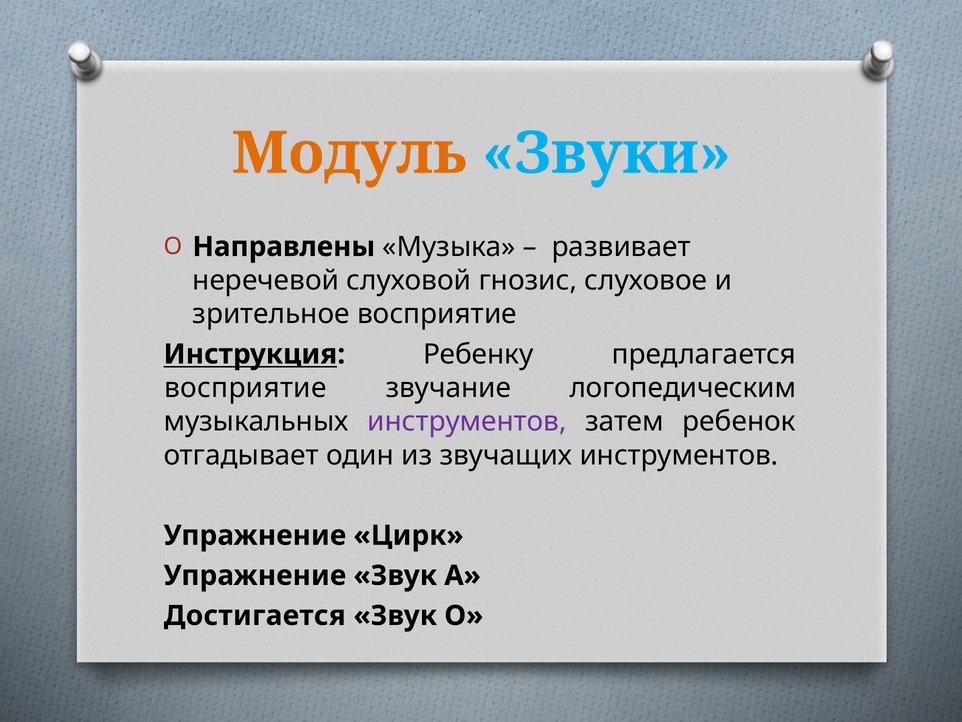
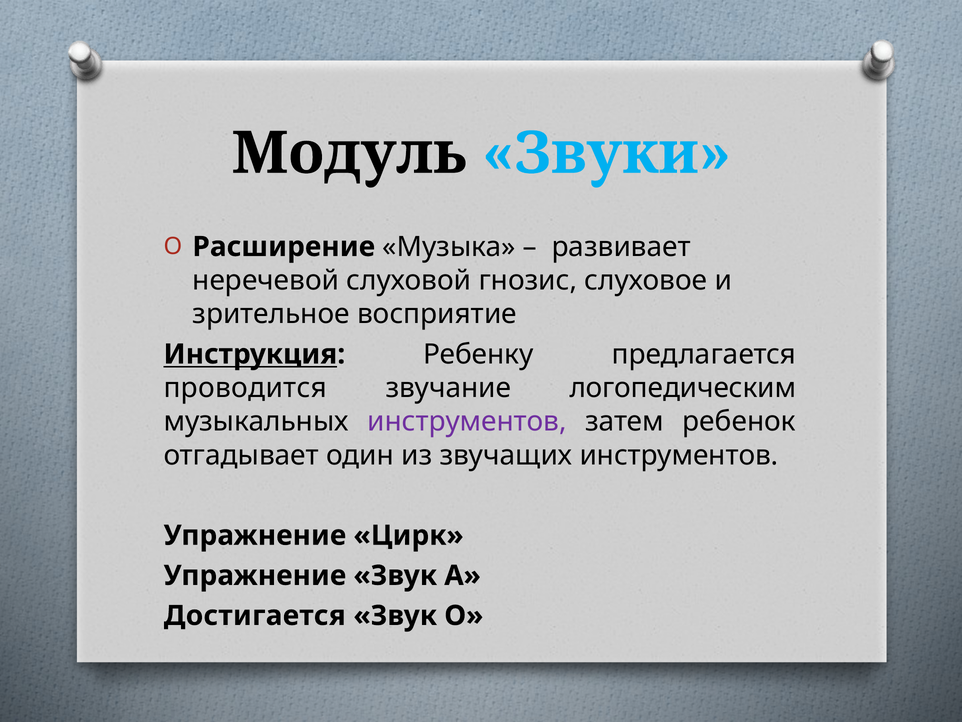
Модуль colour: orange -> black (349, 153)
Направлены: Направлены -> Расширение (284, 247)
восприятие: восприятие -> проводится (245, 388)
